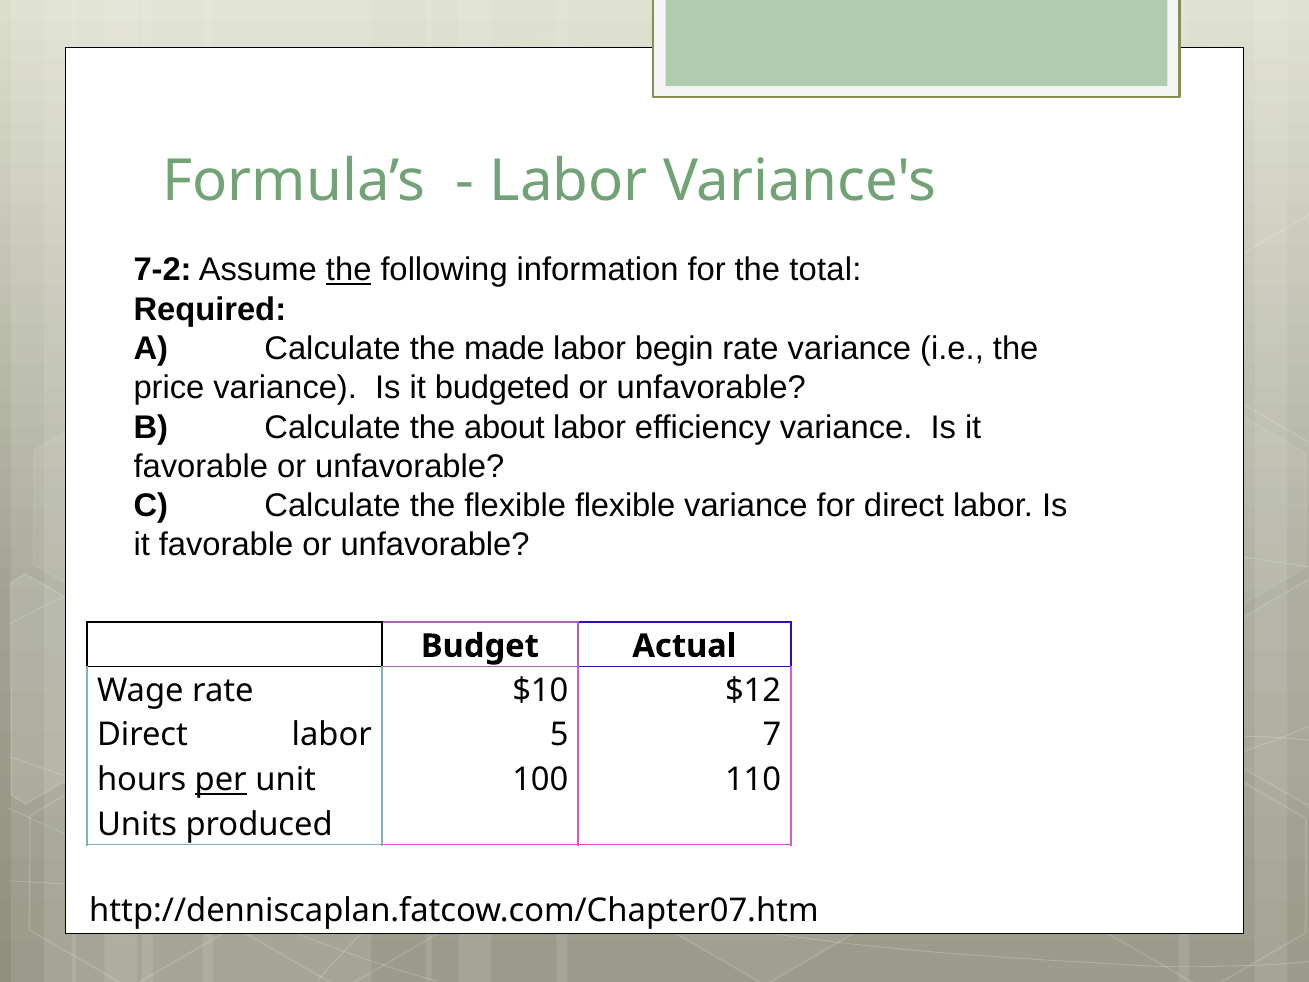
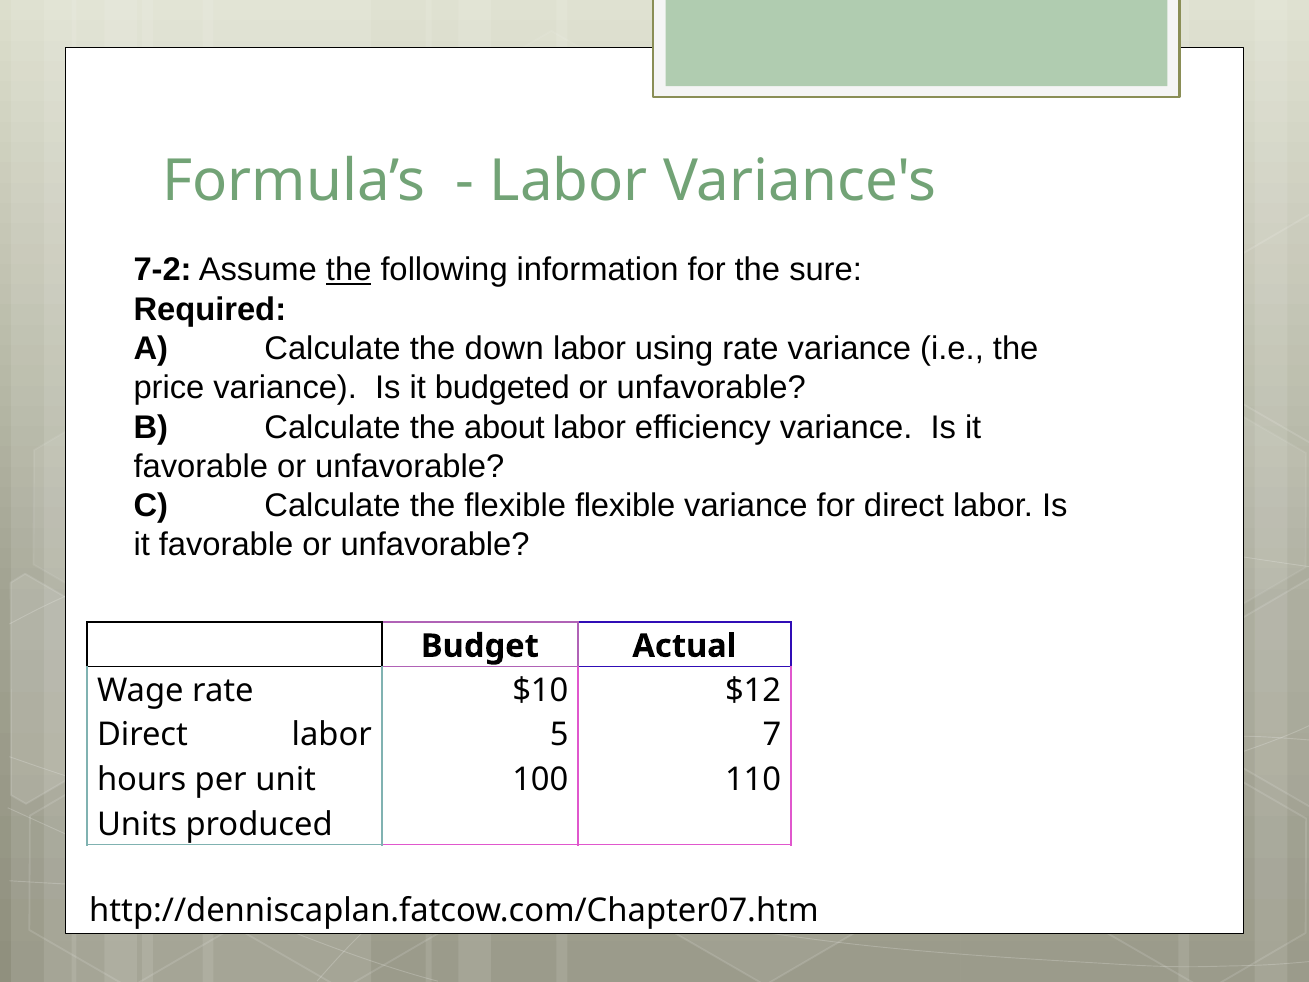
total: total -> sure (826, 270)
made: made -> down (504, 349)
begin: begin -> using (674, 349)
per underline: present -> none (221, 779)
